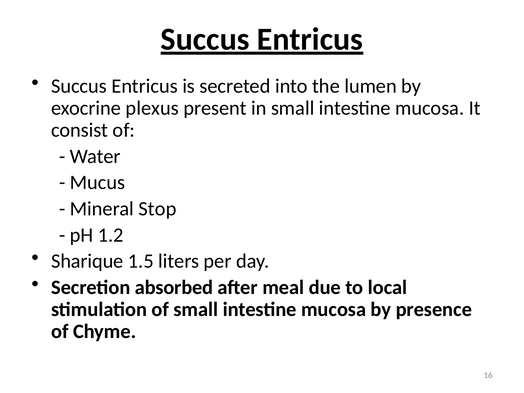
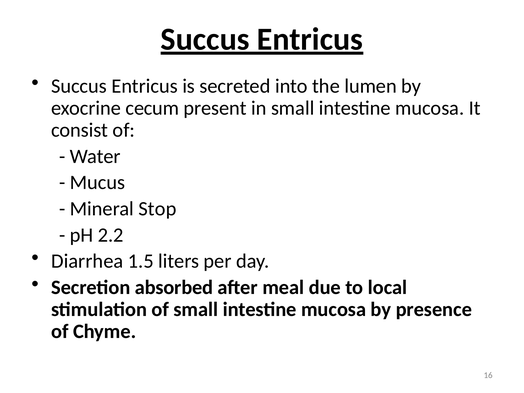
plexus: plexus -> cecum (152, 108)
1.2: 1.2 -> 2.2 (111, 235)
Sharique: Sharique -> Diarrhea (87, 261)
